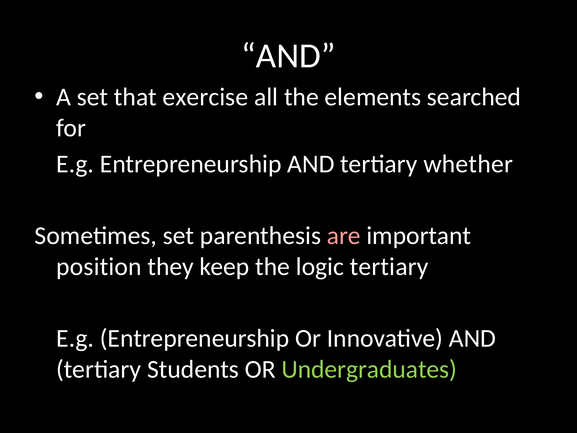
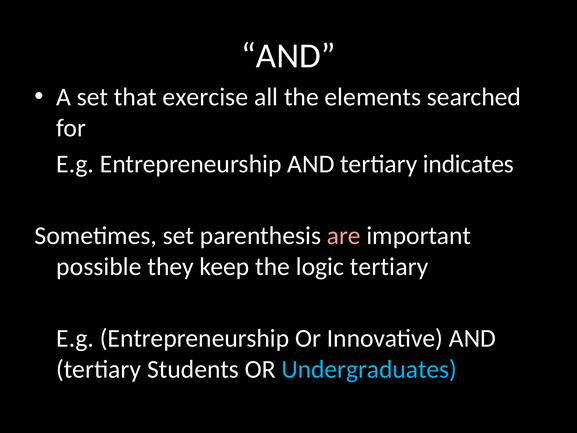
whether: whether -> indicates (468, 164)
position: position -> possible (99, 266)
Undergraduates colour: light green -> light blue (369, 369)
